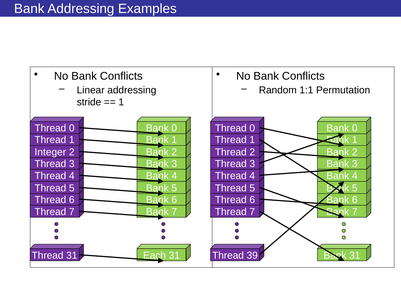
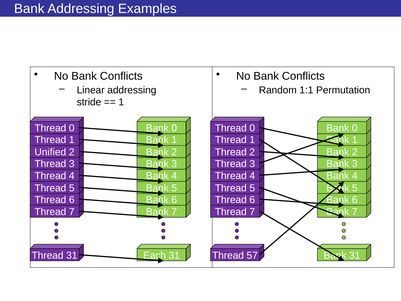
Integer: Integer -> Unified (50, 152)
39: 39 -> 57 (252, 255)
